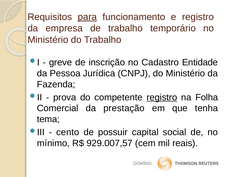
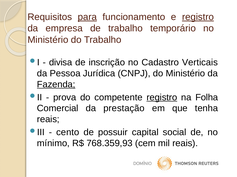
registro underline: none -> present (198, 17)
greve: greve -> divisa (61, 63)
Entidade: Entidade -> Verticais (200, 63)
Fazenda underline: none -> present (56, 85)
tema: tema -> reais (48, 120)
929.007,57: 929.007,57 -> 768.359,93 (110, 144)
